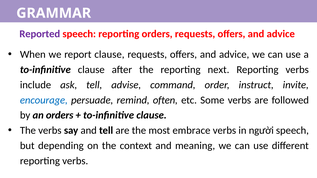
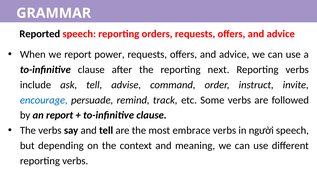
Reported colour: purple -> black (40, 34)
report clause: clause -> power (110, 55)
often: often -> track (165, 100)
an orders: orders -> report (60, 115)
